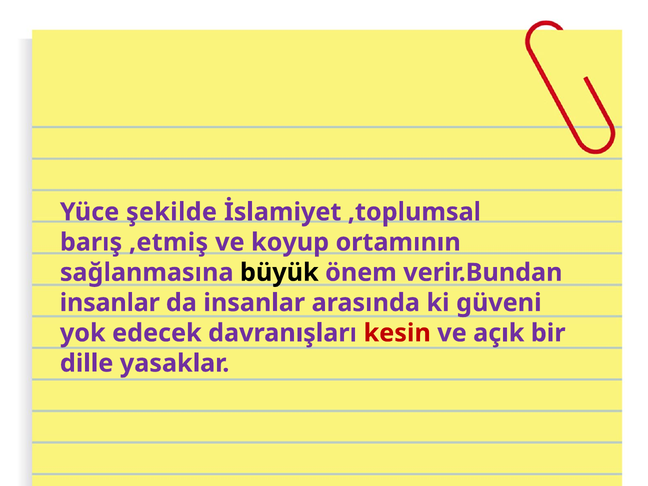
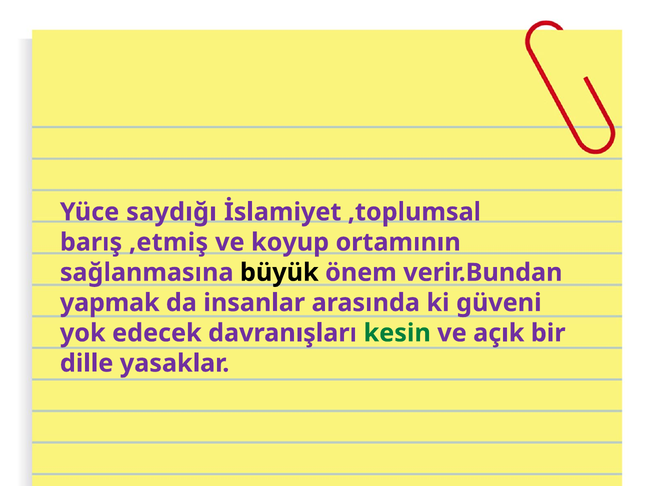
şekilde: şekilde -> saydığı (171, 212)
insanlar: insanlar -> yapmak (110, 303)
kesin colour: red -> green (397, 333)
